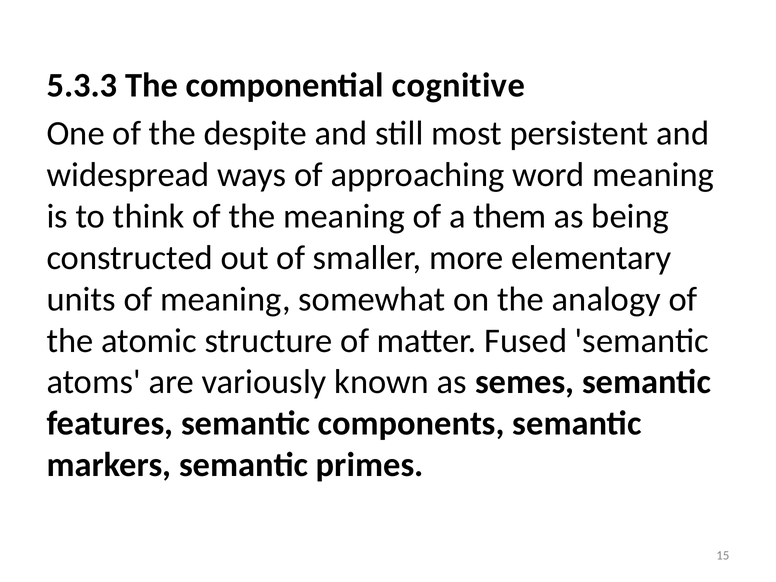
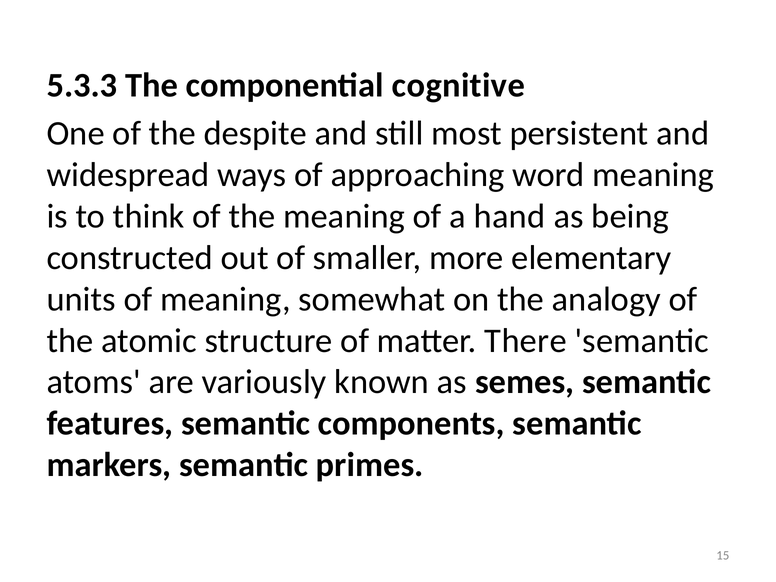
them: them -> hand (509, 216)
Fused: Fused -> There (526, 341)
